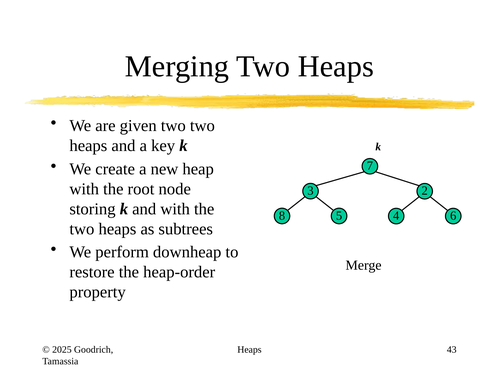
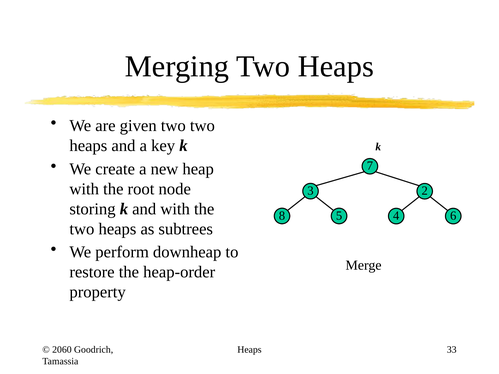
2025: 2025 -> 2060 (62, 350)
43: 43 -> 33 (452, 350)
